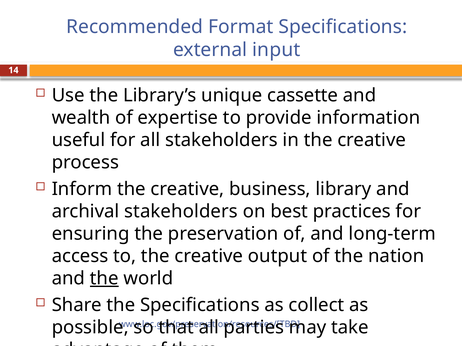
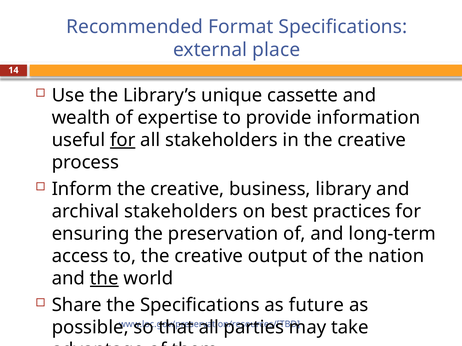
input: input -> place (276, 50)
for underline: none -> present (123, 140)
collect: collect -> future (316, 306)
